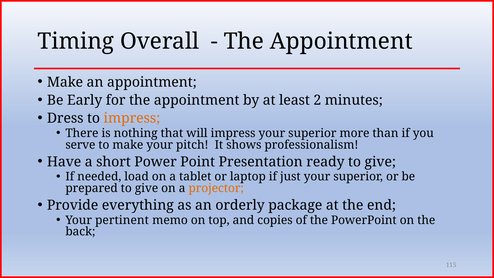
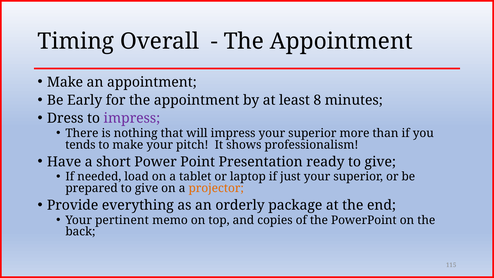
2: 2 -> 8 (317, 100)
impress colour: orange -> purple (132, 118)
serve: serve -> tends (80, 145)
